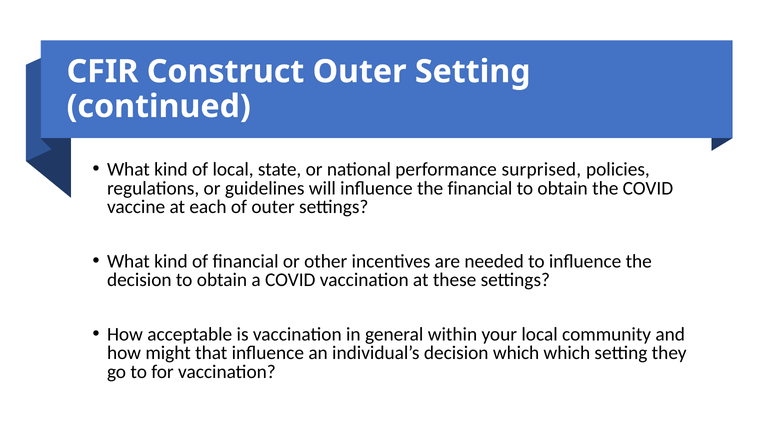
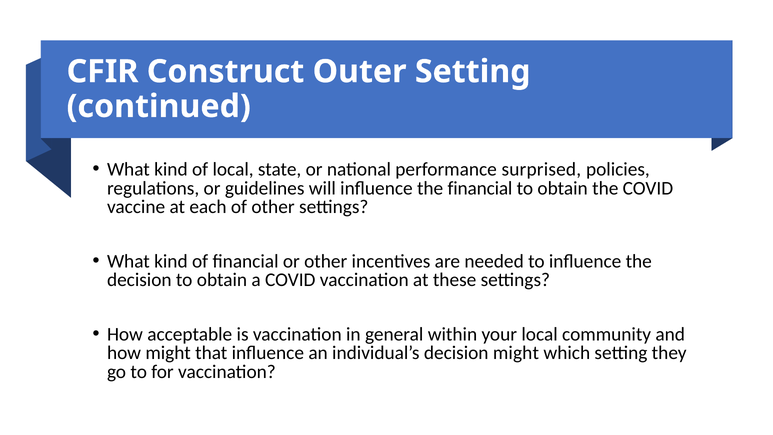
of outer: outer -> other (273, 207)
decision which: which -> might (516, 353)
